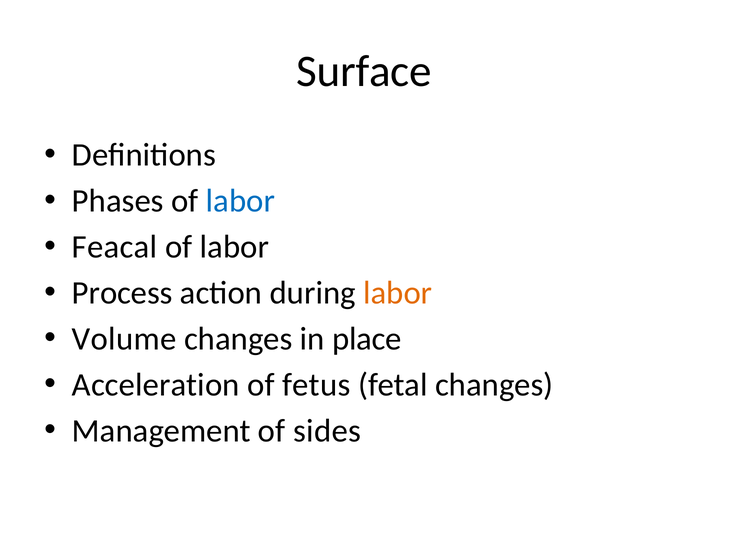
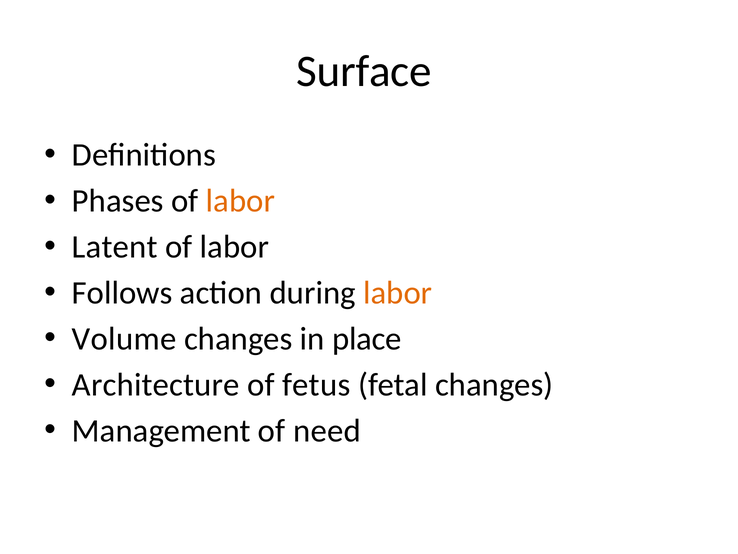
labor colour: blue -> orange (240, 201)
Feacal: Feacal -> Latent (115, 247)
Process: Process -> Follows (122, 293)
Acceleration: Acceleration -> Architecture (156, 384)
sides: sides -> need (327, 430)
